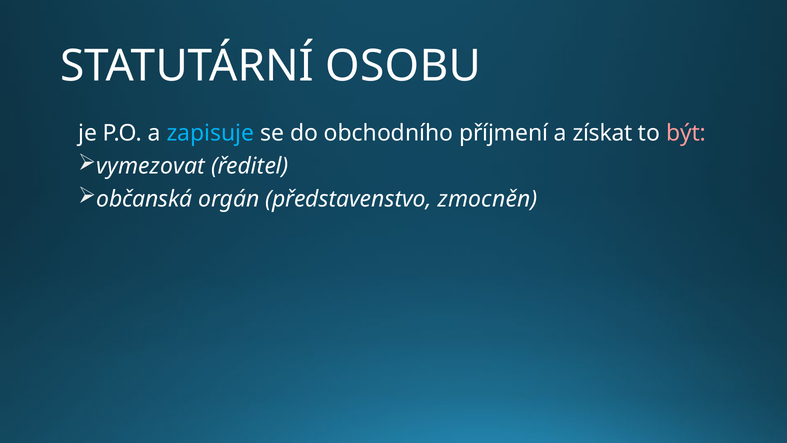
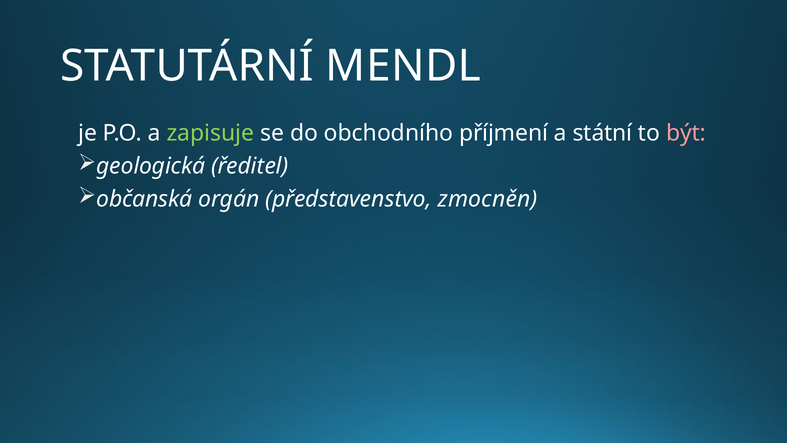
OSOBU: OSOBU -> MENDL (403, 66)
zapisuje colour: light blue -> light green (210, 133)
získat: získat -> státní (602, 133)
vymezovat: vymezovat -> geologická (151, 166)
